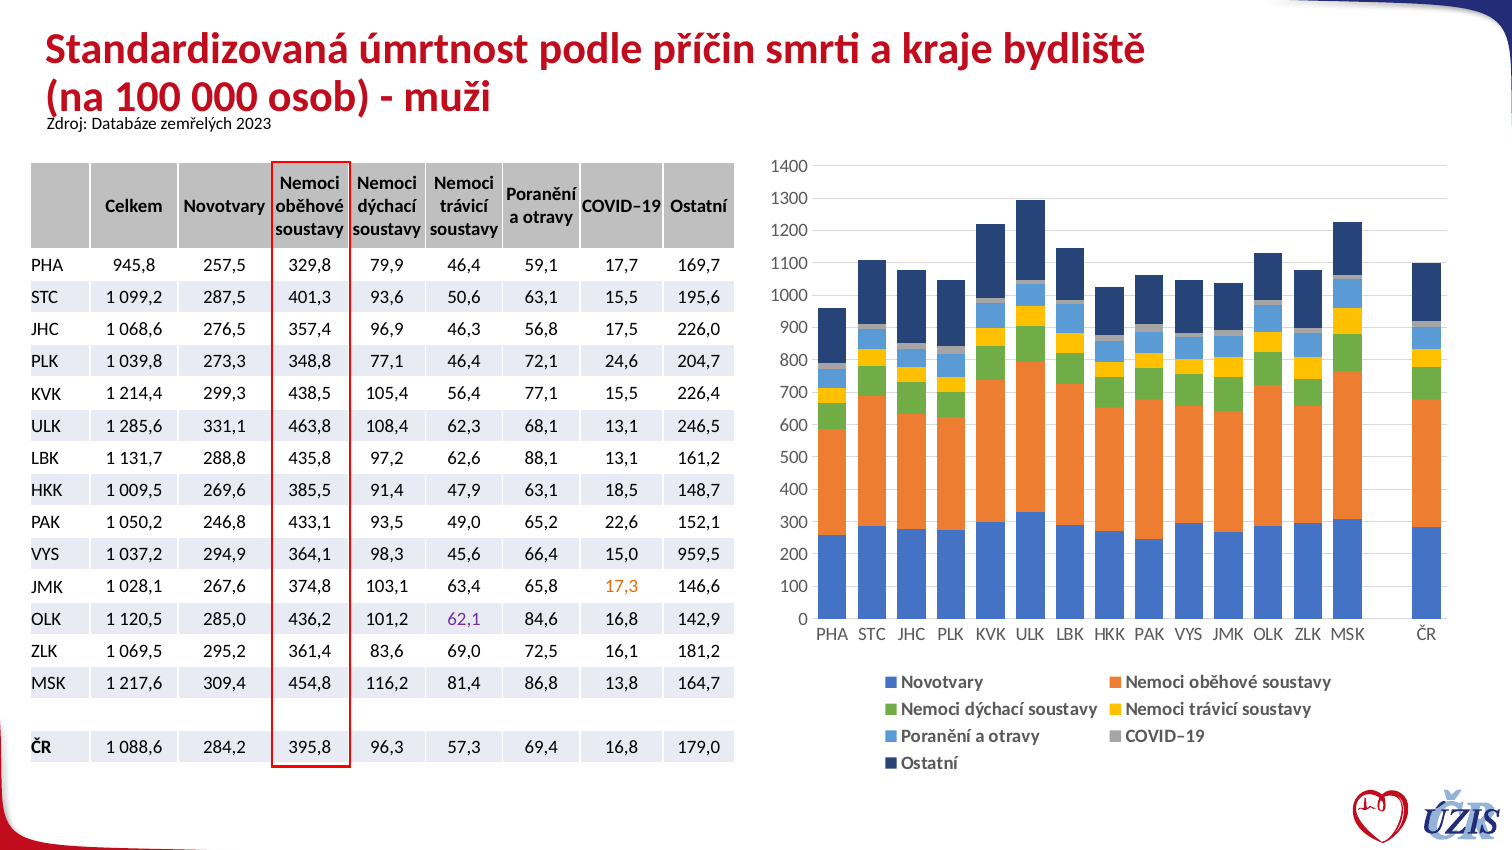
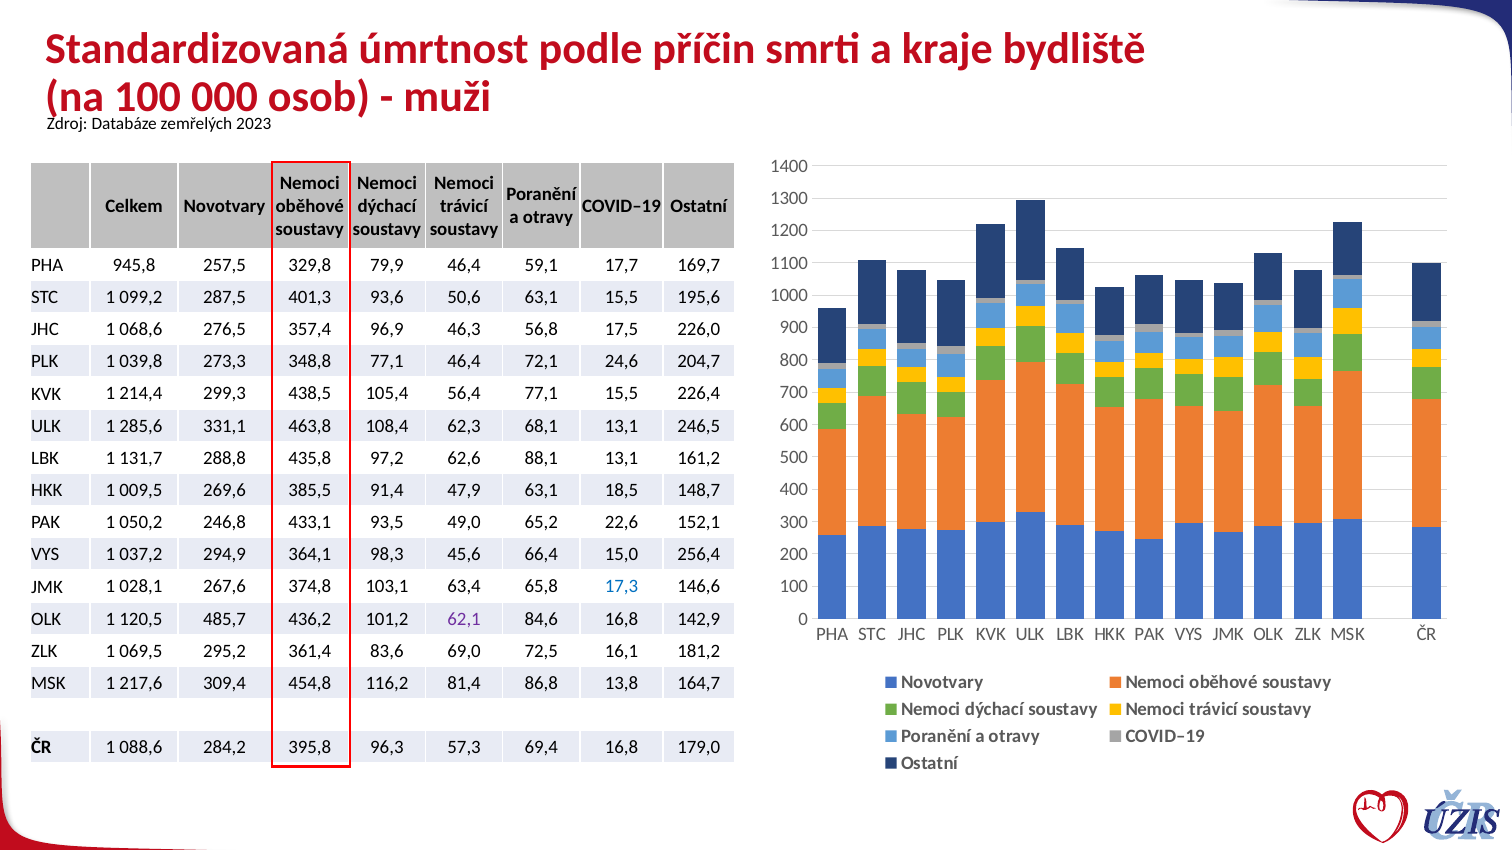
959,5: 959,5 -> 256,4 (699, 555)
17,3 colour: orange -> blue (622, 587)
285,0: 285,0 -> 485,7 (225, 619)
